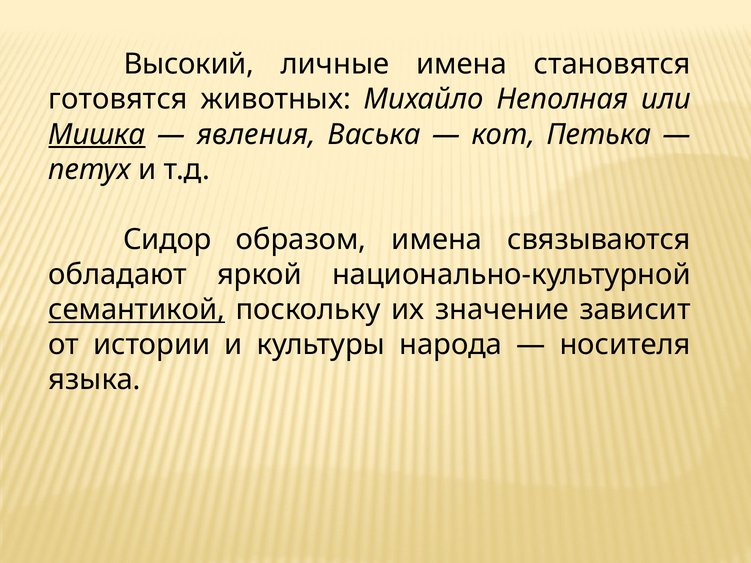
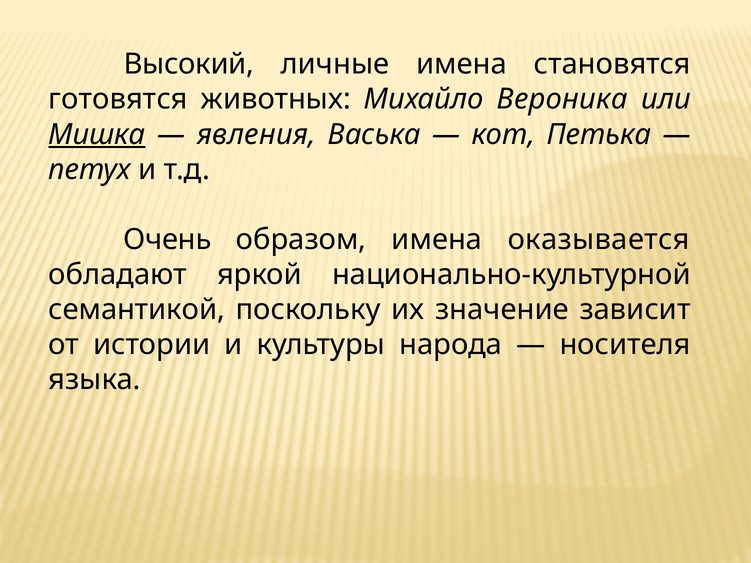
Неполная: Неполная -> Вероника (562, 99)
Сидор: Сидор -> Очень (167, 240)
связываются: связываются -> оказывается (599, 240)
семантикой underline: present -> none (137, 310)
